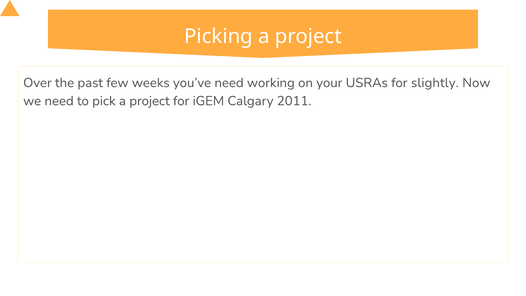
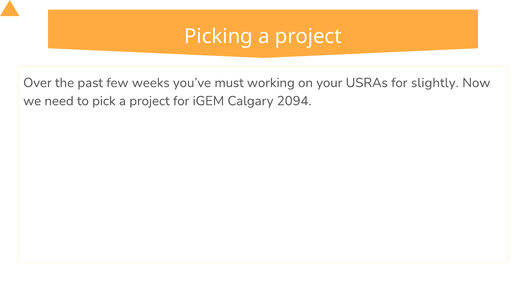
you’ve need: need -> must (229, 83)
2011: 2011 -> 2094 (294, 101)
